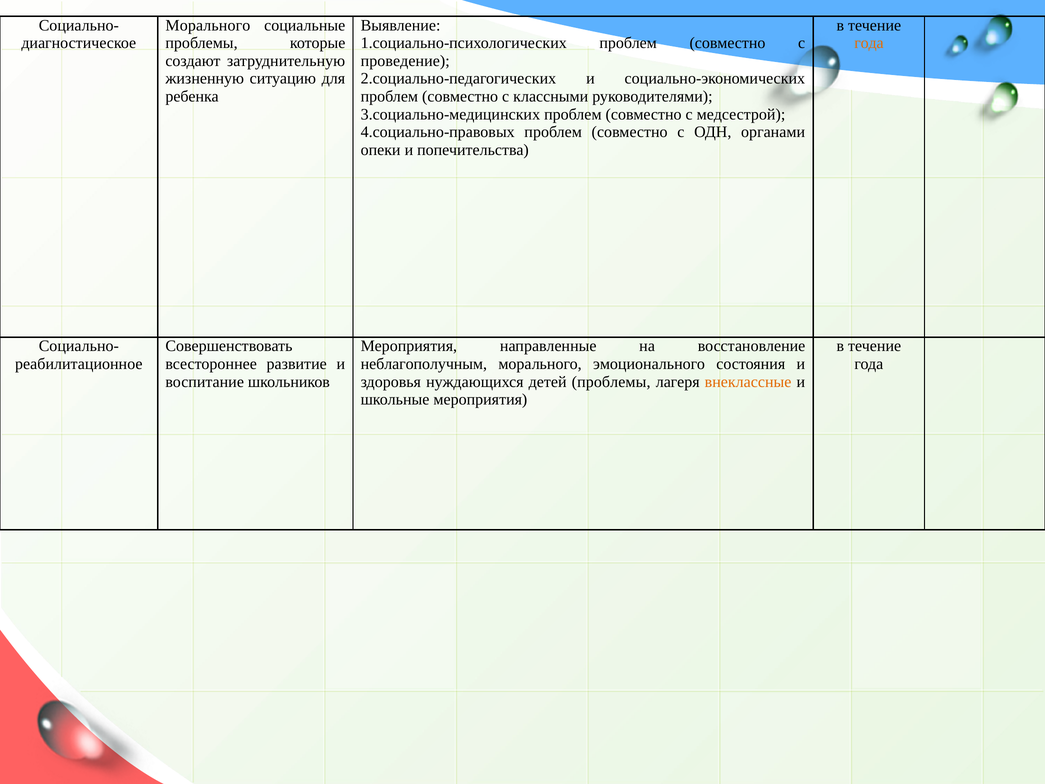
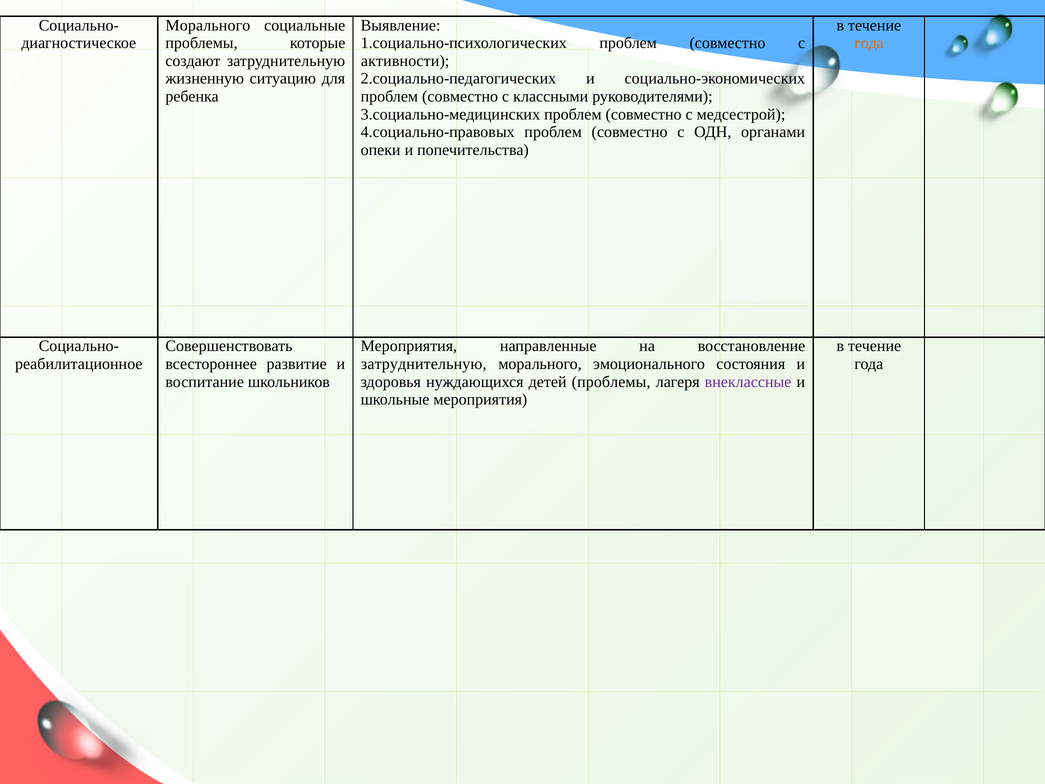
проведение: проведение -> активности (405, 61)
неблагополучным: неблагополучным -> затруднительную (424, 364)
внеклассные colour: orange -> purple (748, 382)
